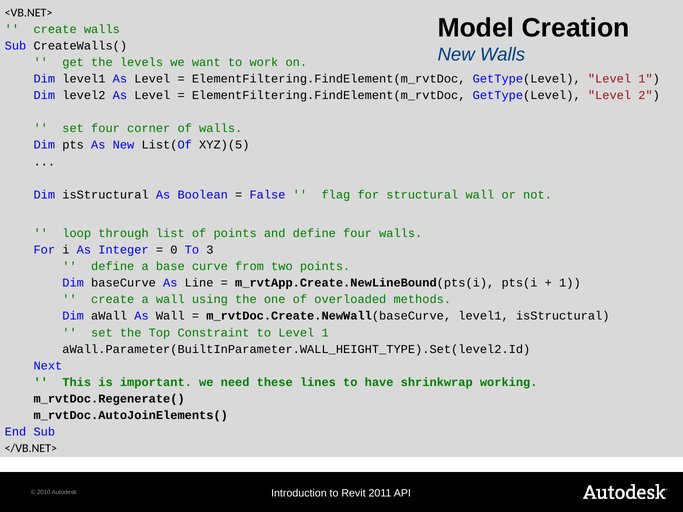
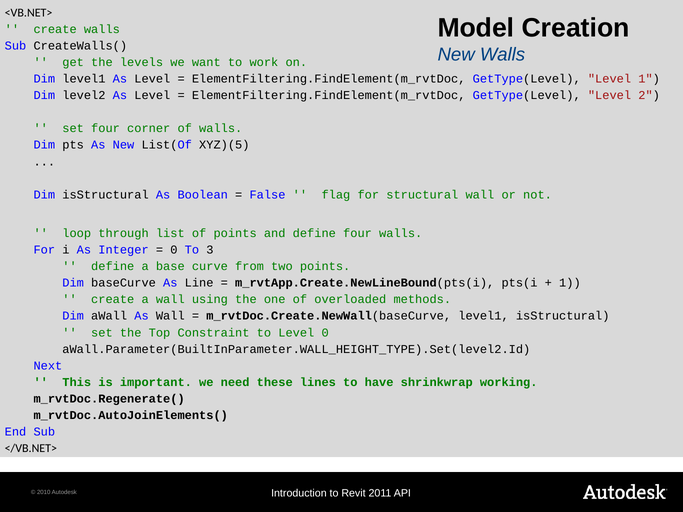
to Level 1: 1 -> 0 (325, 333)
